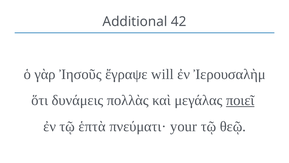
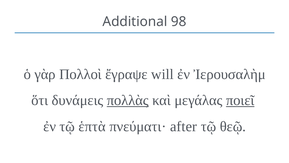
42: 42 -> 98 (179, 21)
Ἰησοῦς: Ἰησοῦς -> Πολλοὶ (80, 74)
πολλὰς underline: none -> present (128, 100)
your: your -> after (184, 126)
